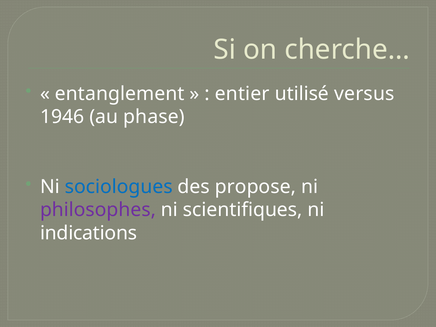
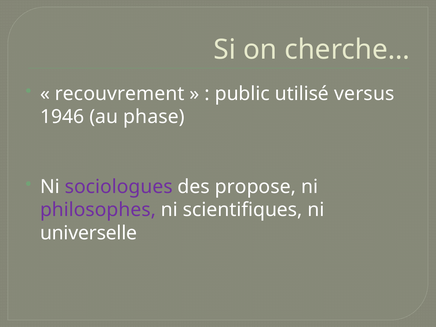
entanglement: entanglement -> recouvrement (120, 94)
entier: entier -> public (242, 94)
sociologues colour: blue -> purple (119, 187)
indications: indications -> universelle (89, 233)
